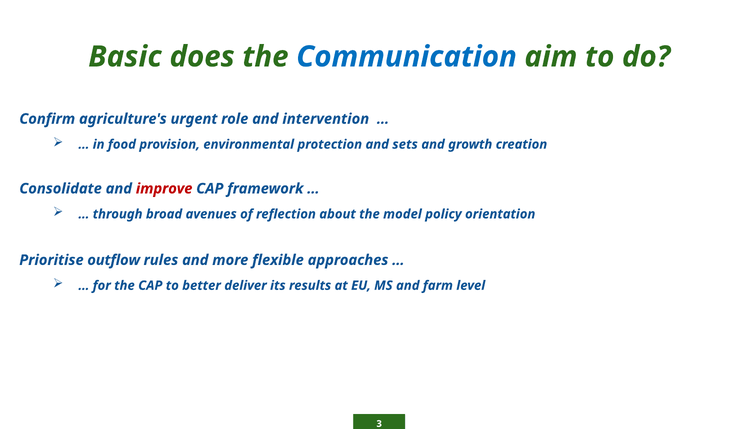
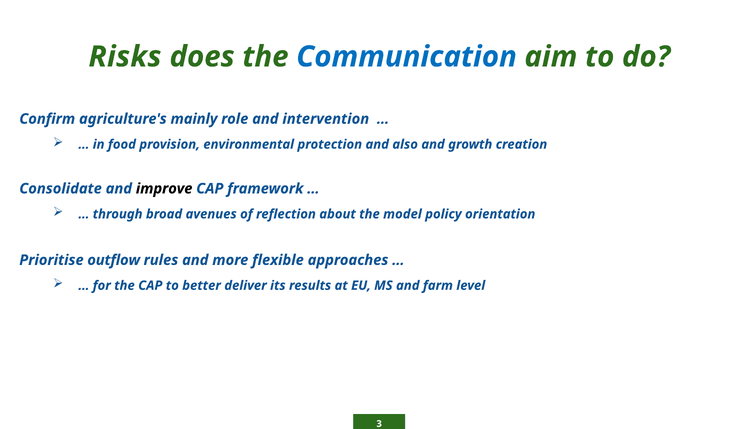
Basic: Basic -> Risks (125, 57)
urgent: urgent -> mainly (194, 119)
sets: sets -> also (405, 144)
improve colour: red -> black (164, 189)
